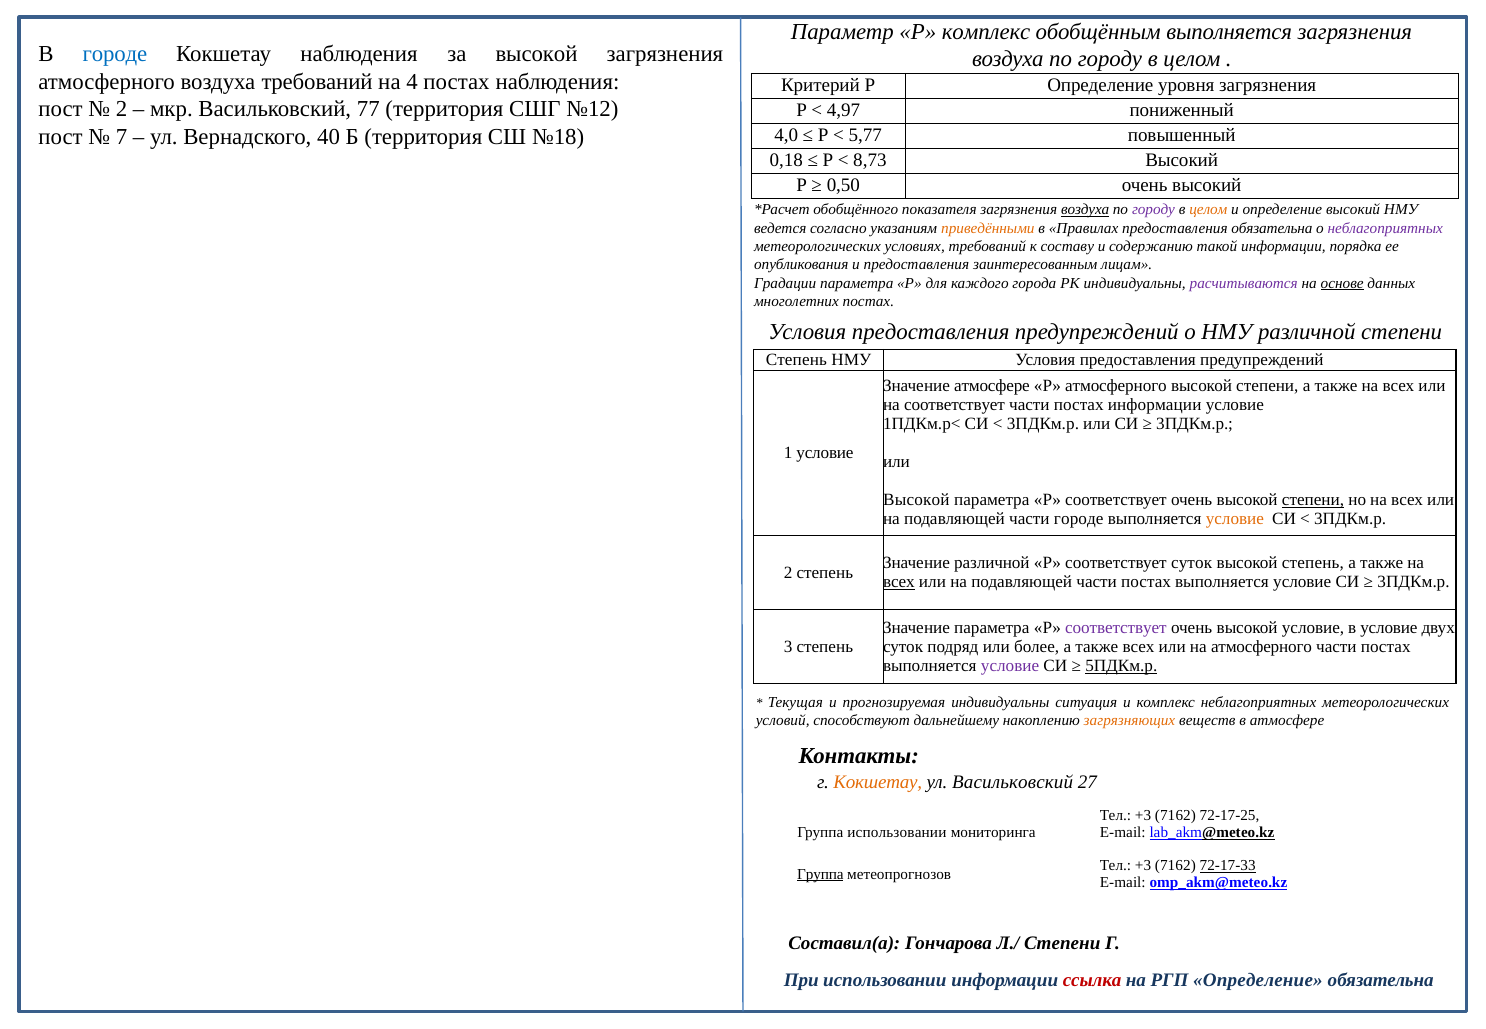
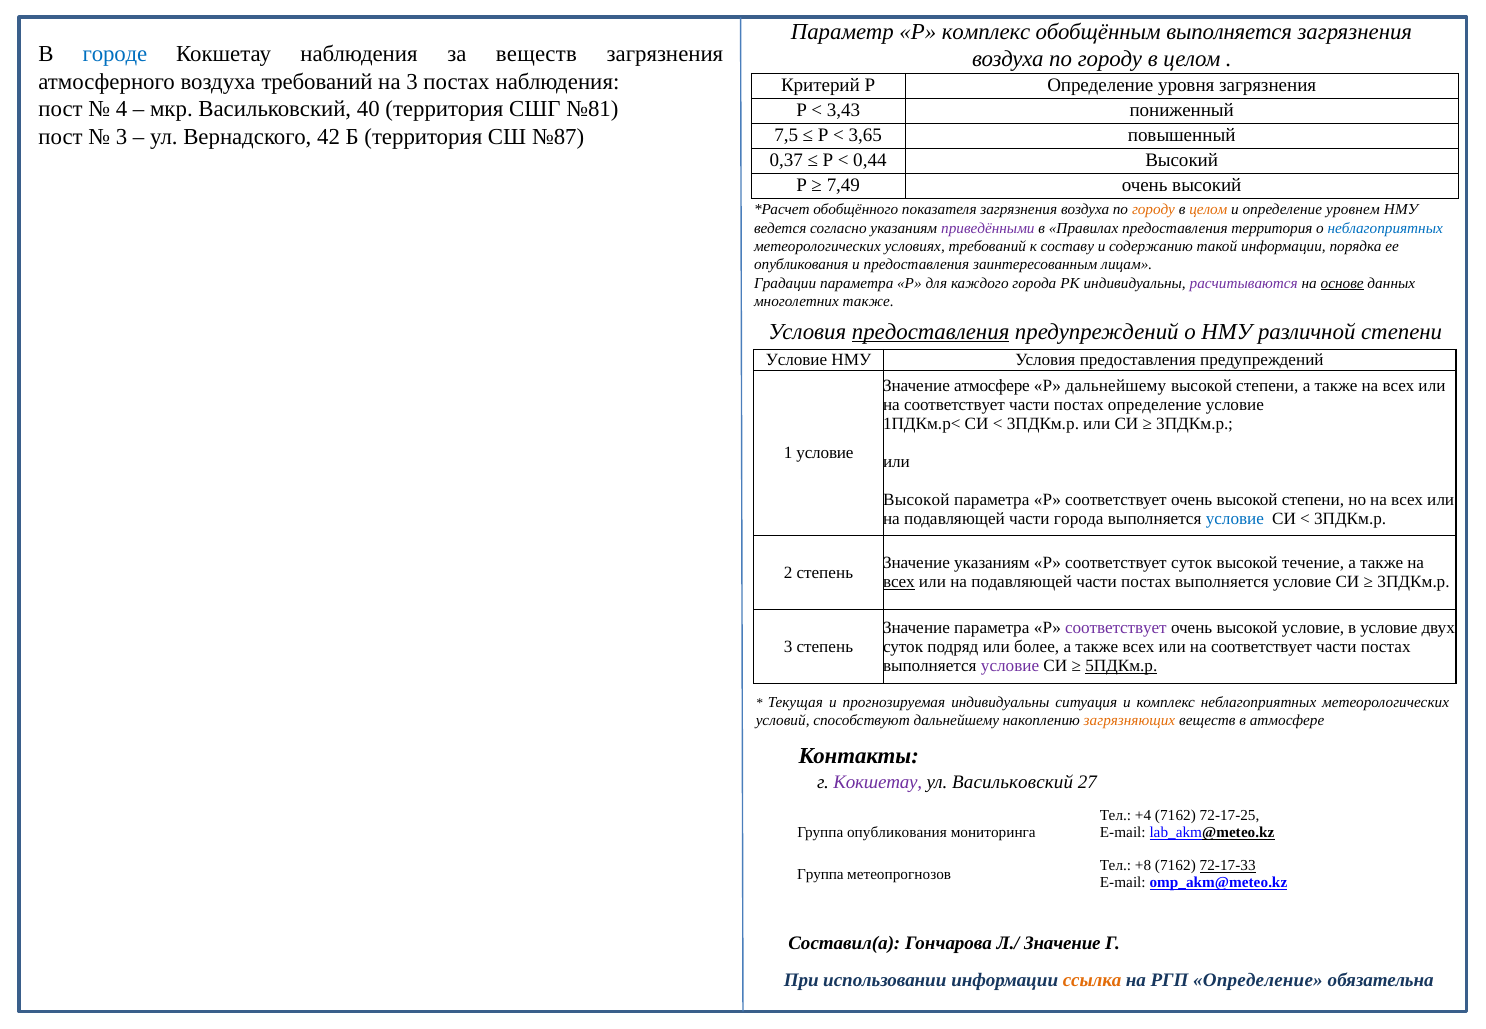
за высокой: высокой -> веществ (536, 54)
на 4: 4 -> 3 (412, 82)
2: 2 -> 4 (122, 109)
77: 77 -> 40 (368, 109)
№12: №12 -> №81 (592, 109)
4,97: 4,97 -> 3,43 (844, 110)
7: 7 -> 3 (122, 136)
40: 40 -> 42 (329, 136)
№18: №18 -> №87 (558, 136)
4,0: 4,0 -> 7,5 (786, 135)
5,77: 5,77 -> 3,65 (865, 135)
0,18: 0,18 -> 0,37 (786, 160)
8,73: 8,73 -> 0,44 (870, 160)
0,50: 0,50 -> 7,49 (843, 185)
воздуха underline: present -> none (1085, 210)
городу colour: purple -> orange (1153, 210)
определение высокий: высокий -> уровнем (1353, 210)
приведёнными colour: orange -> purple (988, 228)
предоставления обязательна: обязательна -> территория (1272, 228)
неблагоприятных colour: purple -> blue (1385, 228)
многолетних постах: постах -> также (868, 301)
предоставления underline: none -> present (931, 331)
Степень: Степень -> Условие (796, 360)
Р атмосферного: атмосферного -> дальнейшему (1116, 386)
постах информации: информации -> определение (1155, 405)
степени underline: present -> none (1313, 500)
части городе: городе -> города (1079, 519)
условие colour: orange -> blue (1235, 519)
Значение различной: различной -> указаниям (992, 563)
высокой степень: степень -> течение (1313, 563)
атмосферного: атмосферного -> соответствует (1261, 647)
Кокшетау colour: orange -> purple (878, 782)
+3: +3 -> +4 (1143, 815)
Группа использовании: использовании -> опубликования (897, 832)
+3: +3 -> +8 (1143, 866)
Группа underline: present -> none (820, 874)
Л./ Степени: Степени -> Значение (1062, 943)
ссылка colour: red -> orange (1092, 980)
